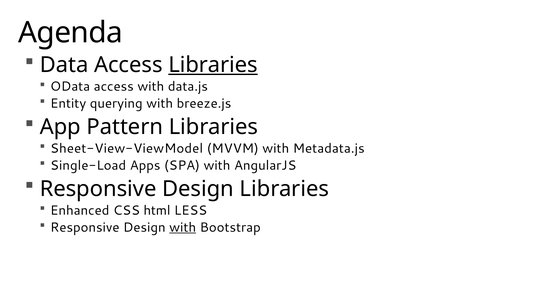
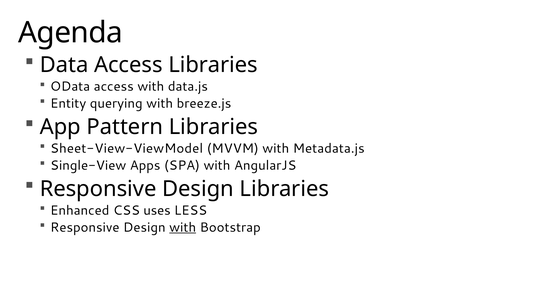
Libraries underline: present -> none (213, 65)
Single-Load: Single-Load -> Single-View (88, 166)
html: html -> uses (157, 211)
